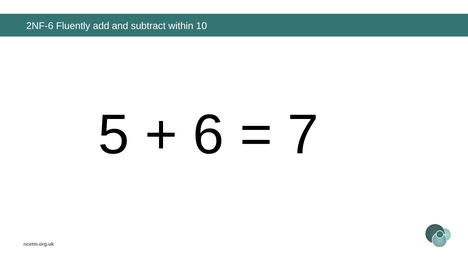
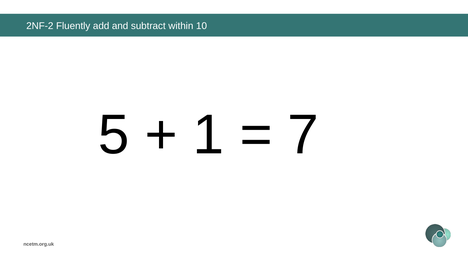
2NF-6: 2NF-6 -> 2NF-2 (40, 26)
6: 6 -> 1 (209, 135)
